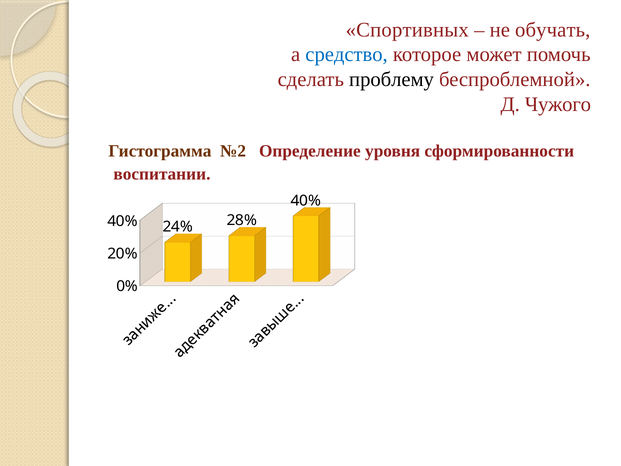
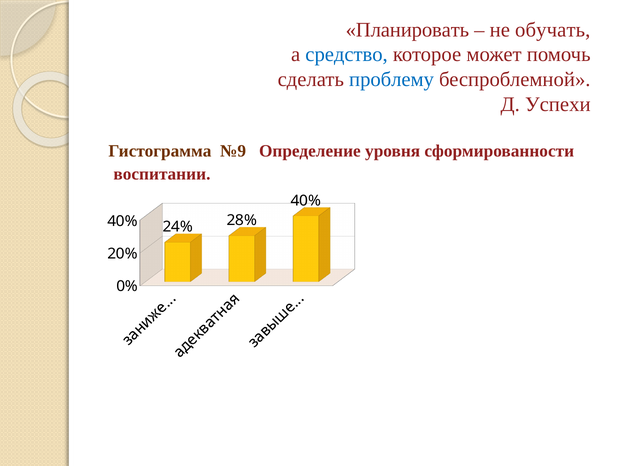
Спортивных: Спортивных -> Планировать (407, 30)
проблему colour: black -> blue (392, 79)
Чужого: Чужого -> Успехи (558, 104)
№2: №2 -> №9 (233, 151)
